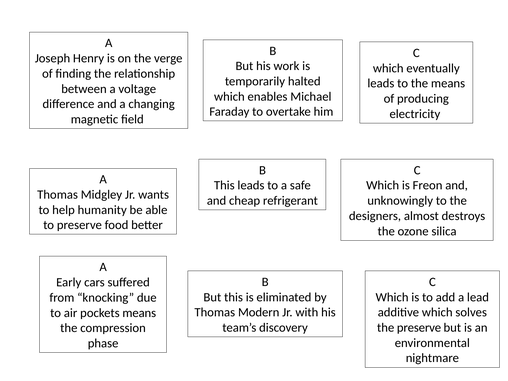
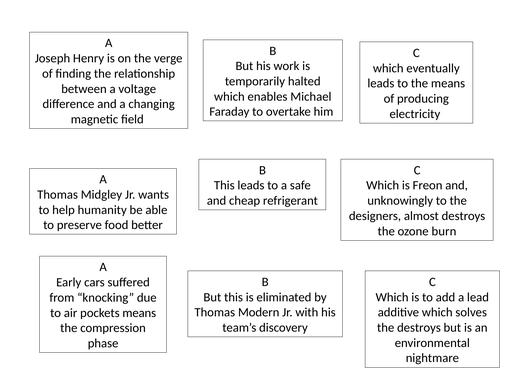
silica: silica -> burn (444, 231)
the preserve: preserve -> destroys (419, 328)
